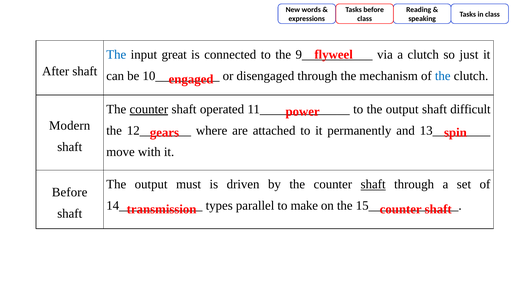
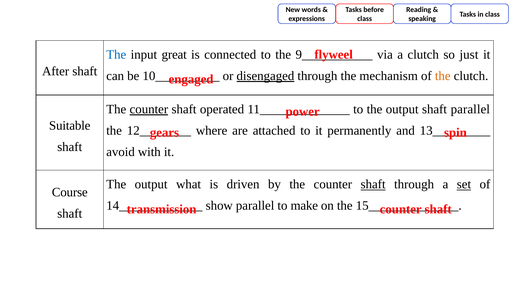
disengaged underline: none -> present (265, 76)
the colour: blue -> orange (443, 76)
shaft difficult: difficult -> parallel (470, 109)
Modern: Modern -> Suitable (70, 125)
move: move -> avoid (121, 152)
must: must -> what (189, 184)
set underline: none -> present (464, 184)
Before: Before -> Course (70, 192)
types: types -> show (219, 205)
